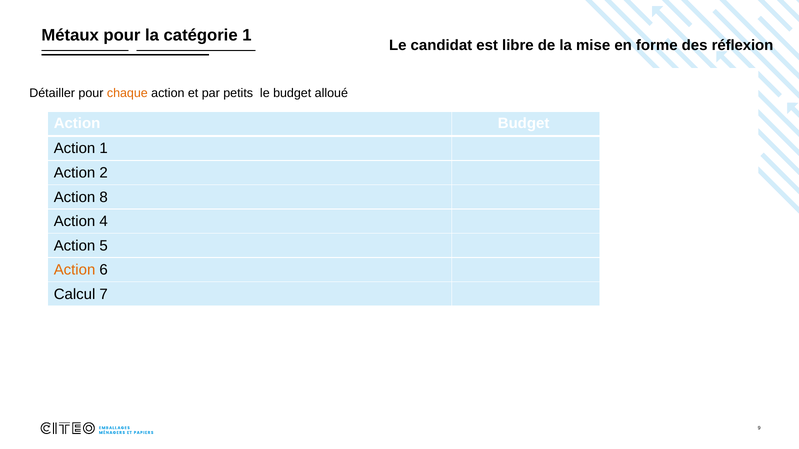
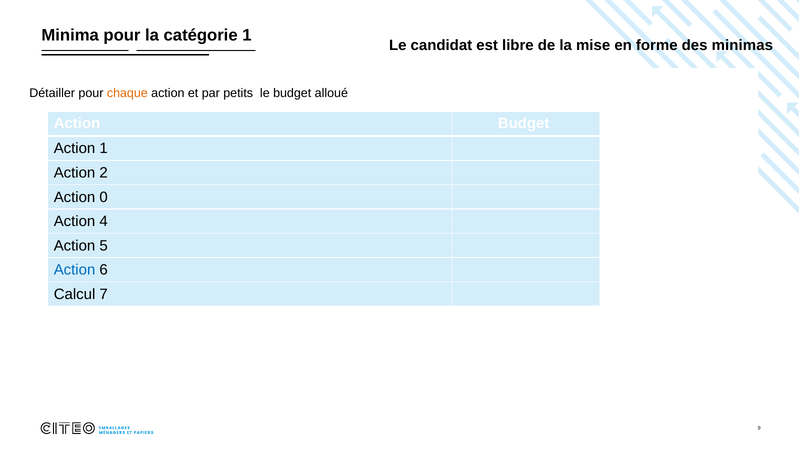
Métaux: Métaux -> Minima (70, 36)
réflexion: réflexion -> minimas (742, 45)
8: 8 -> 0 (104, 197)
Action colour: orange -> blue (75, 270)
